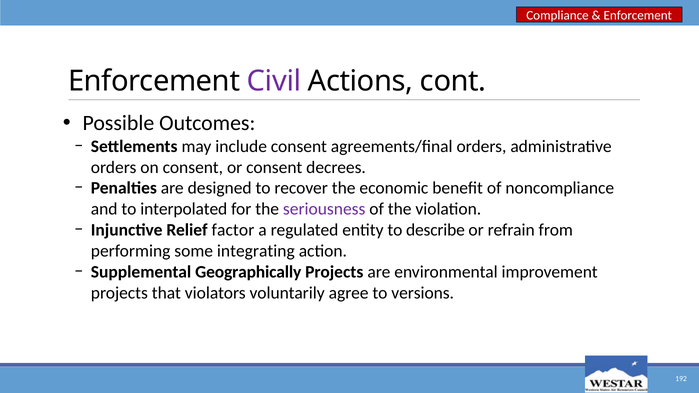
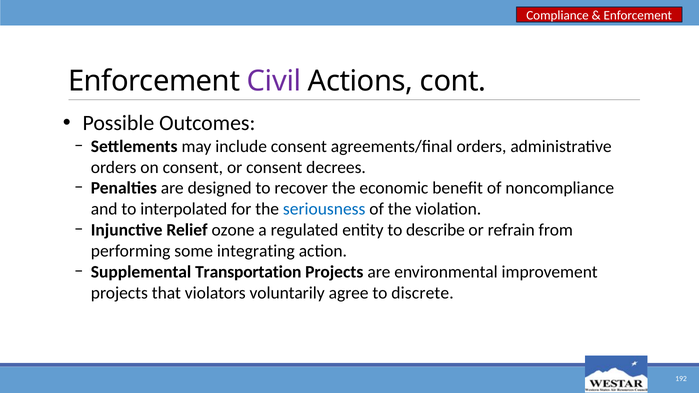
seriousness colour: purple -> blue (324, 209)
factor: factor -> ozone (233, 230)
Geographically: Geographically -> Transportation (248, 272)
versions: versions -> discrete (423, 293)
